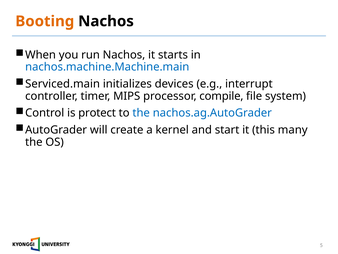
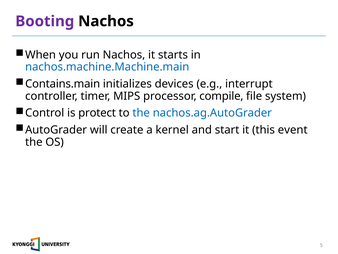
Booting colour: orange -> purple (45, 21)
Serviced.main: Serviced.main -> Contains.main (63, 84)
many: many -> event (293, 130)
